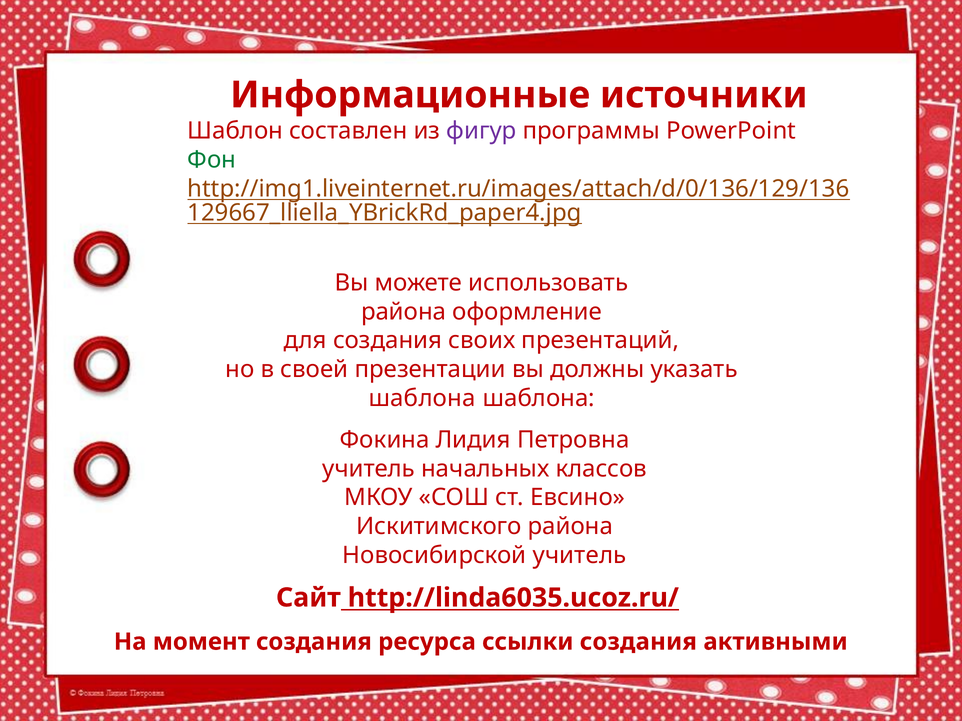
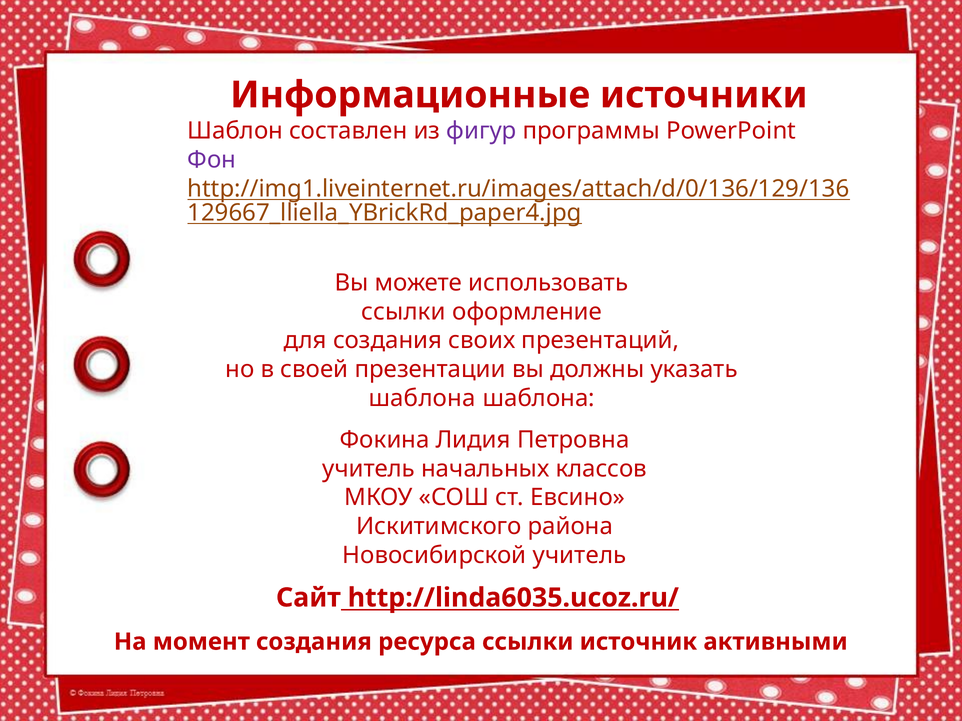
Фон colour: green -> purple (212, 160)
района: района -> ссылки (403, 312)
ссылки создания: создания -> источник (638, 642)
